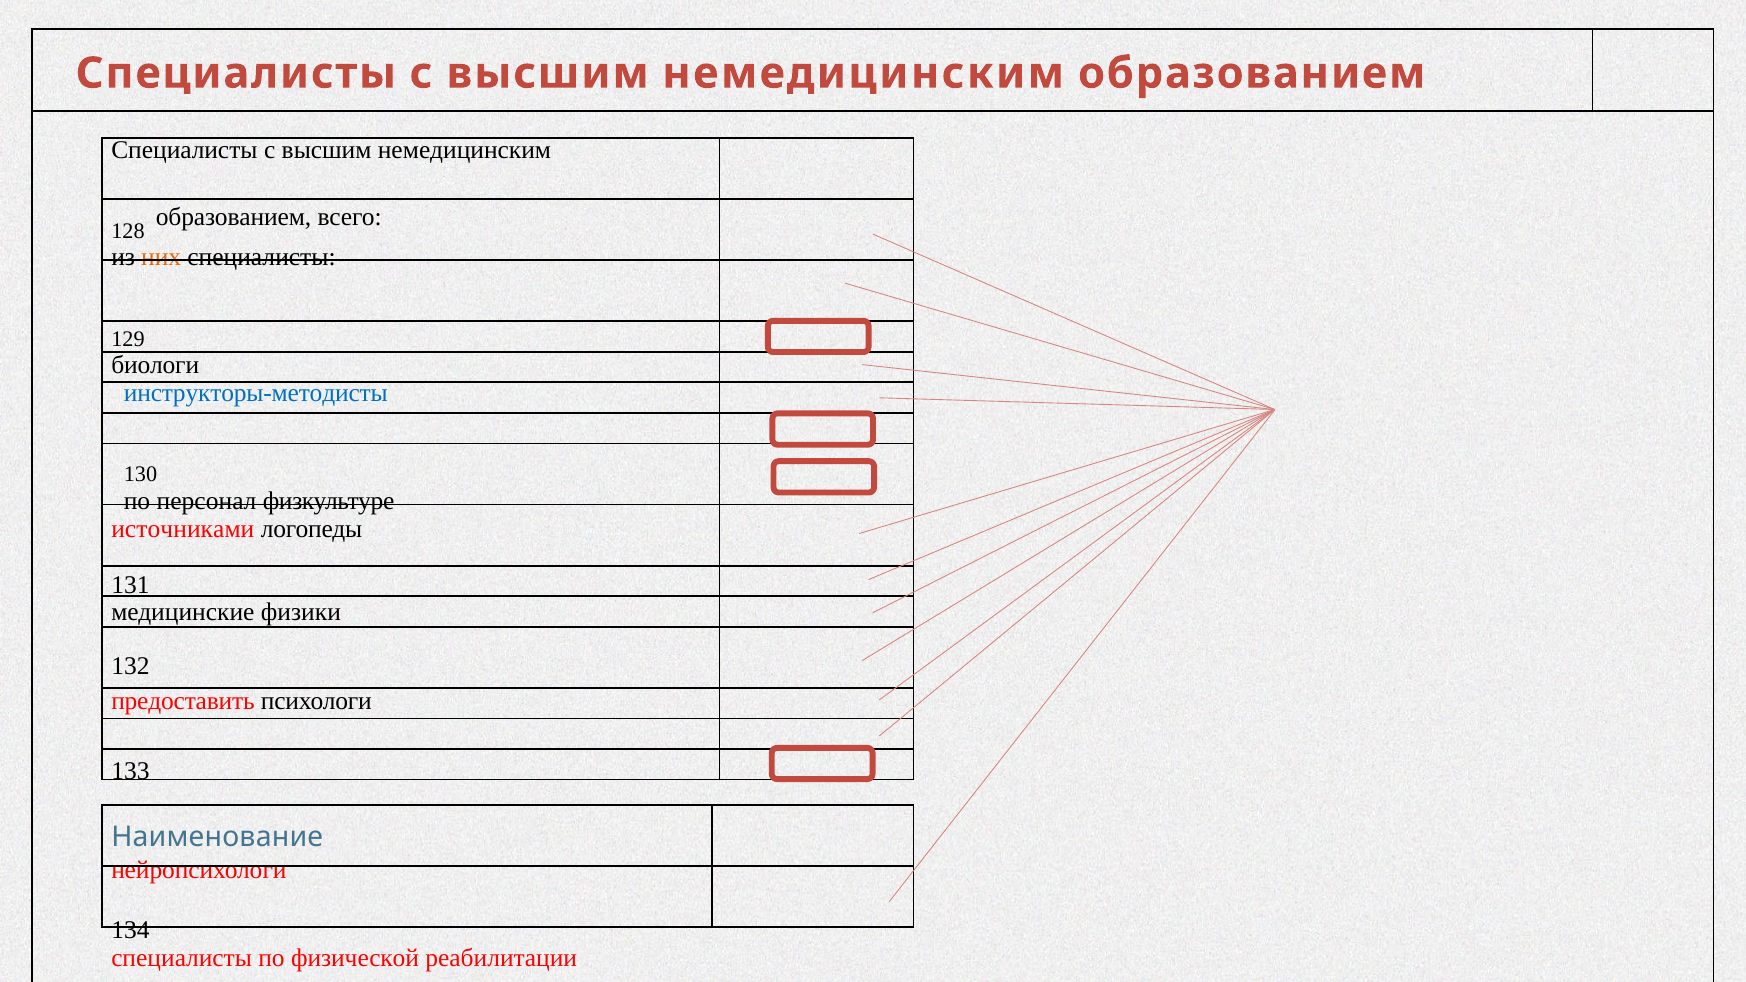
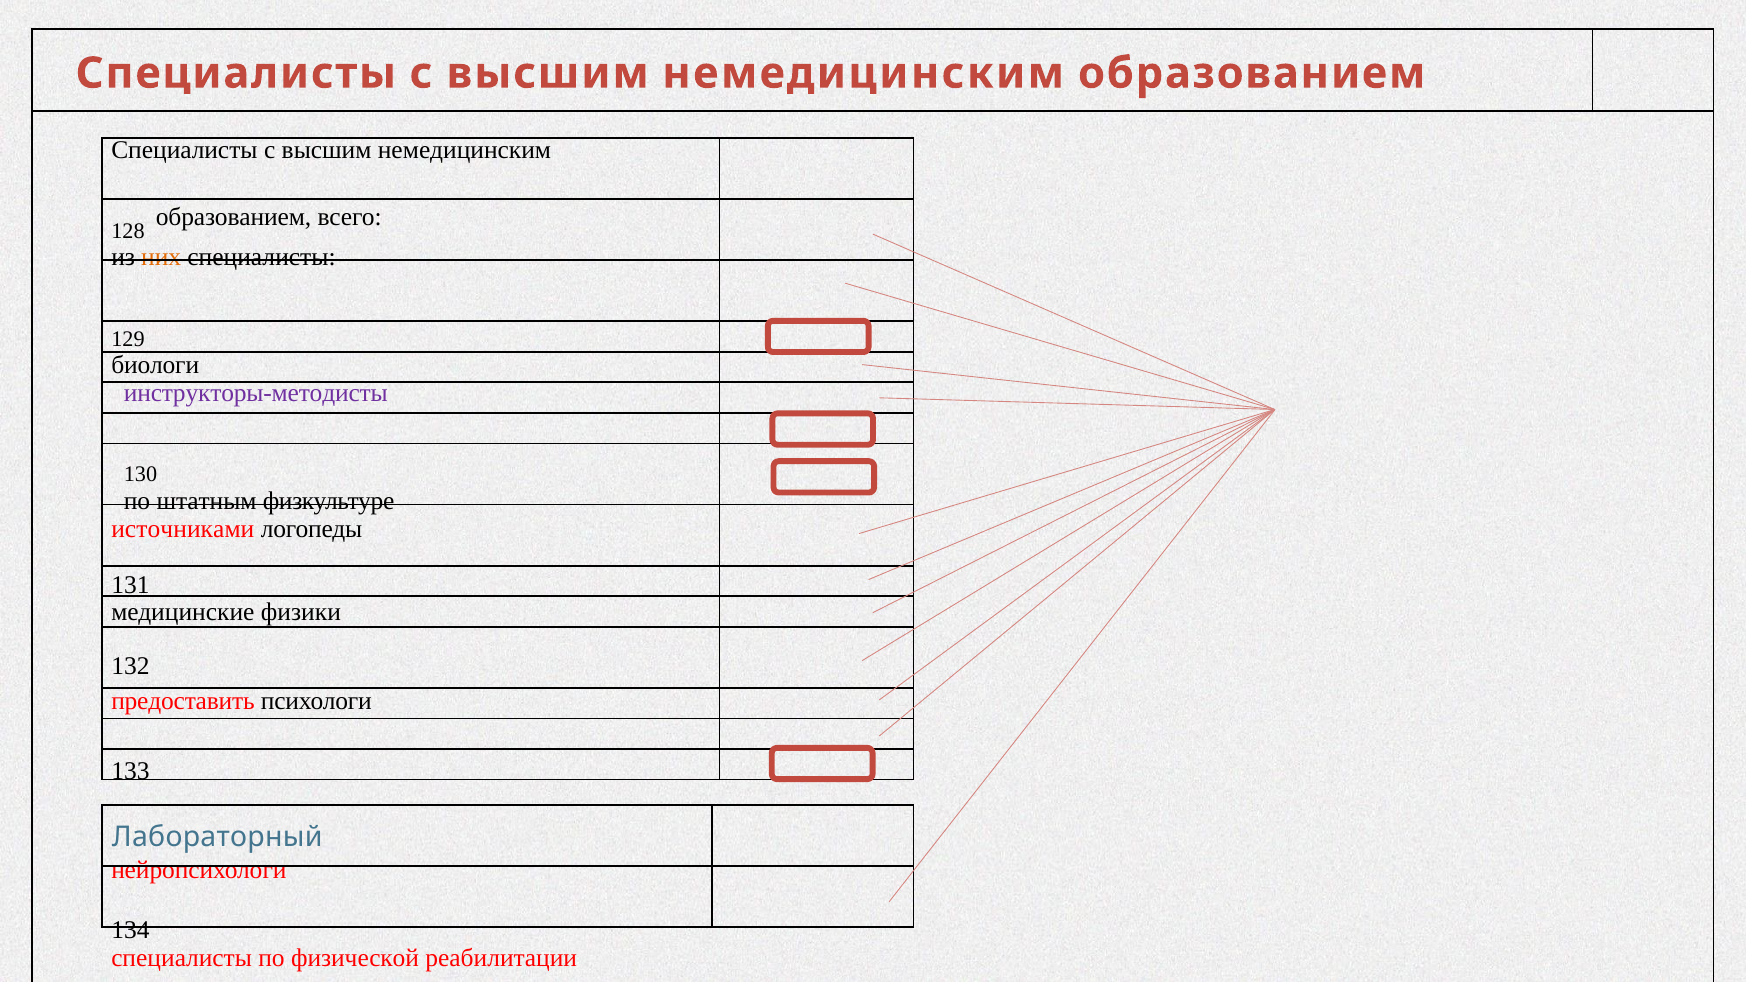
инструкторы-методисты colour: blue -> purple (256, 393)
персонал: персонал -> штатным (207, 501)
Наименование: Наименование -> Лабораторный (217, 837)
